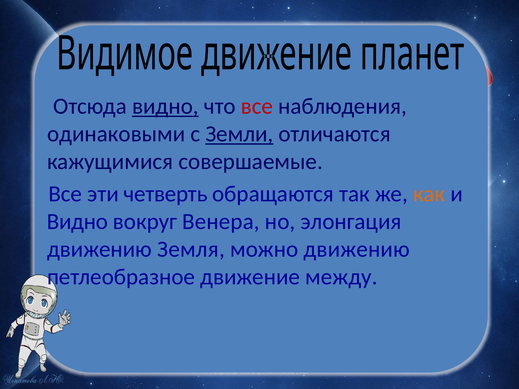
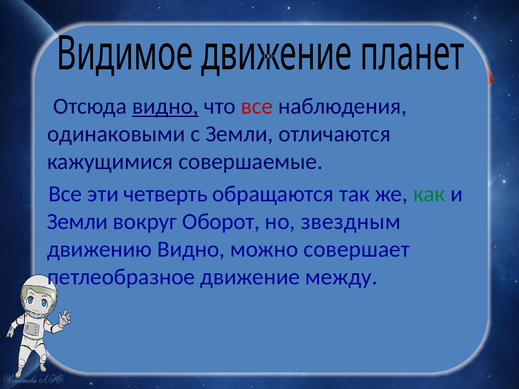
Земли underline: present -> none (239, 134)
как colour: orange -> green (429, 194)
Видно: Видно -> Земли (77, 222)
Венера: Венера -> Оборот (221, 222)
элонгация: элонгация -> звездным (351, 222)
движению Земля: Земля -> Видно (191, 249)
можно движению: движению -> совершает (357, 249)
